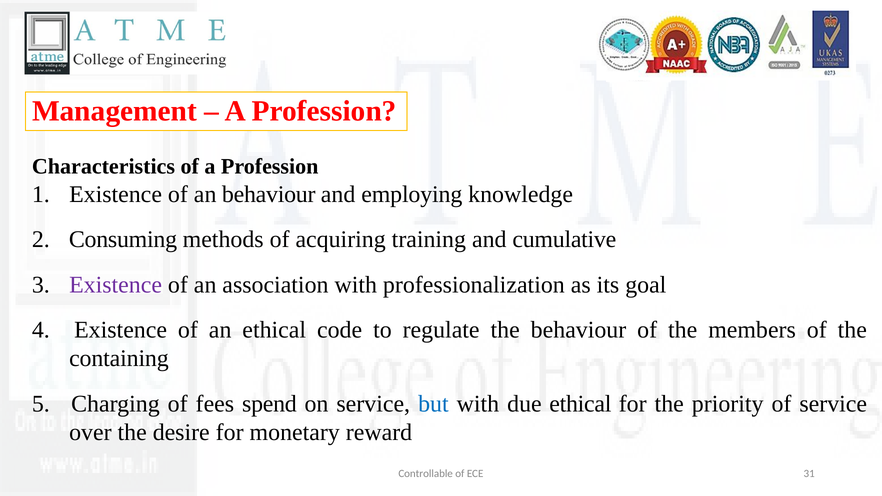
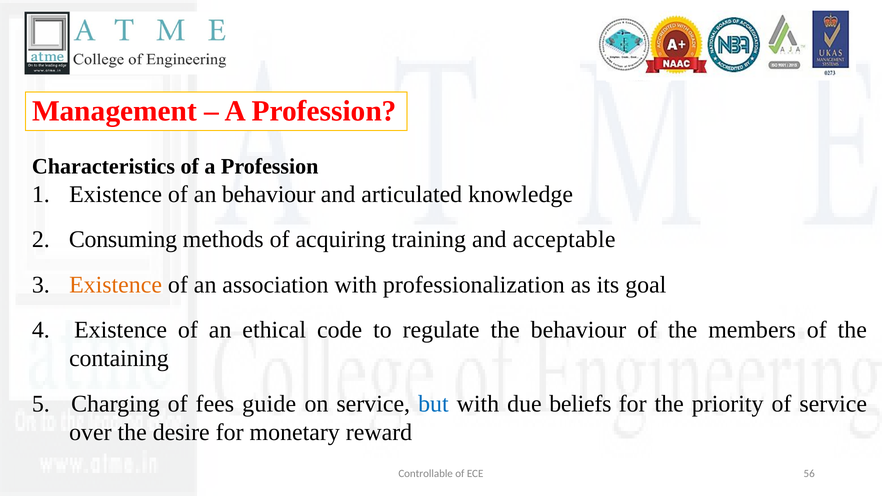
employing: employing -> articulated (412, 194)
cumulative: cumulative -> acceptable (564, 240)
Existence colour: purple -> orange (116, 285)
spend: spend -> guide (269, 404)
due ethical: ethical -> beliefs (580, 404)
31: 31 -> 56 (809, 474)
